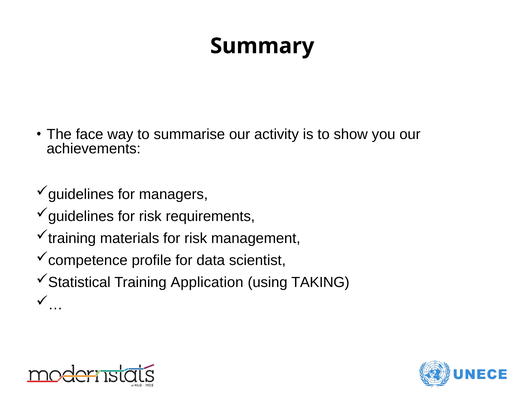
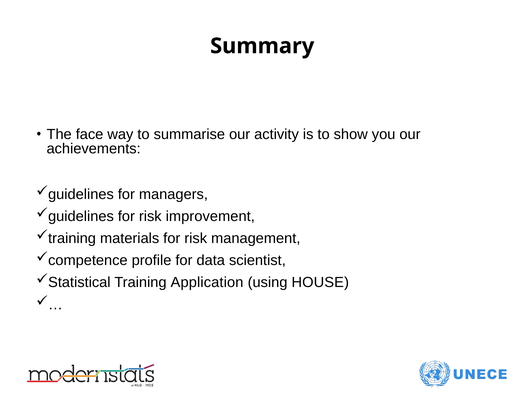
requirements: requirements -> improvement (210, 216)
TAKING: TAKING -> HOUSE (320, 282)
